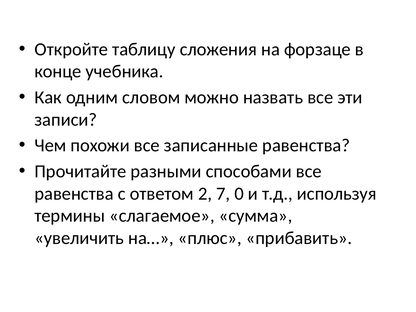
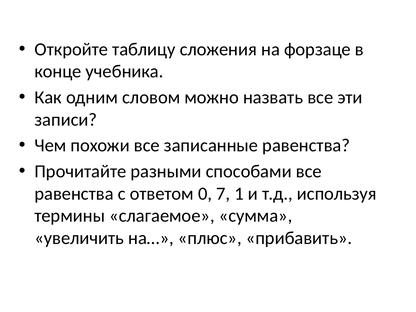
2: 2 -> 0 (205, 194)
0: 0 -> 1 (239, 194)
